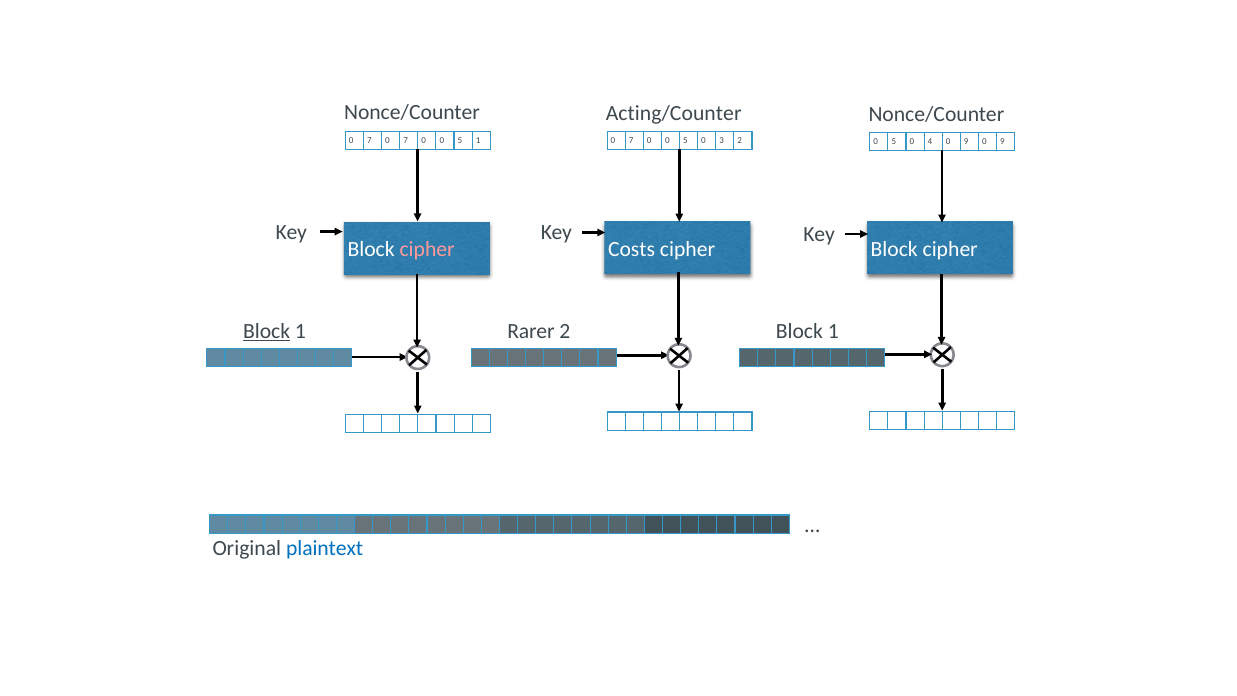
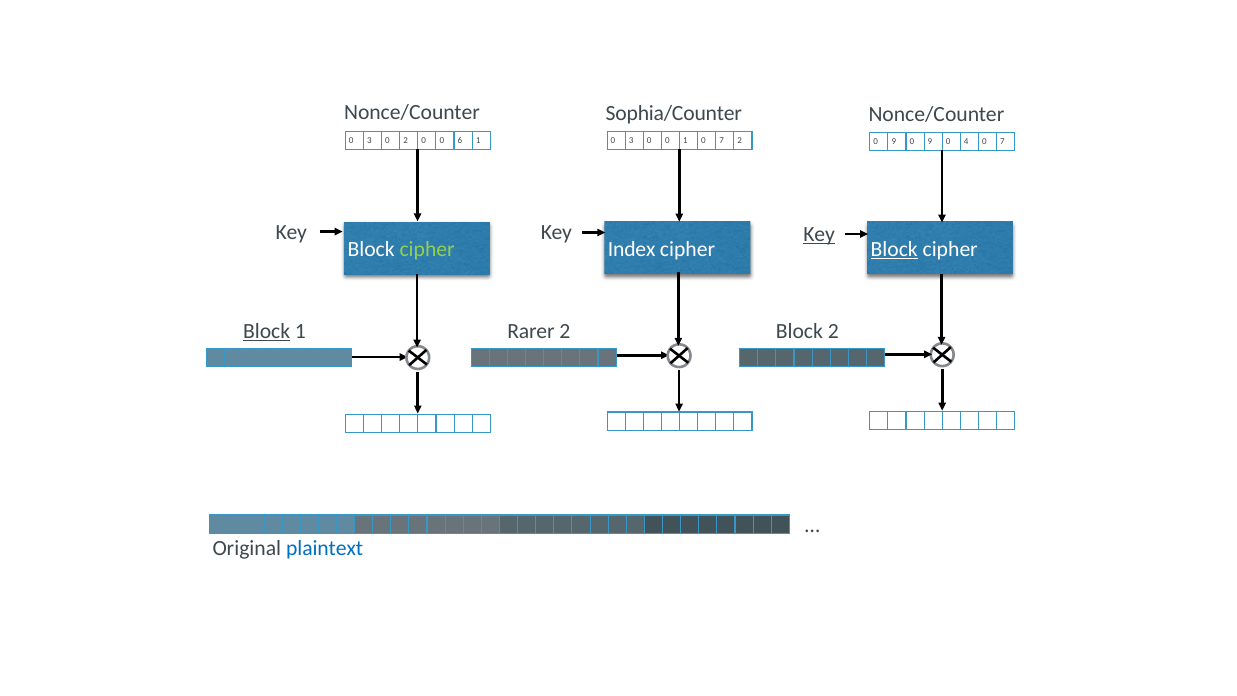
Acting/Counter: Acting/Counter -> Sophia/Counter (674, 113)
7: 7 -> 3 (369, 141)
7: 7 -> 2 (406, 141)
5: 5 -> 6 (460, 141)
7: 7 -> 3 (631, 141)
5: 5 -> 1 (685, 141)
3: 3 -> 7 (722, 141)
5: 5 -> 9 (894, 142)
4: 4 -> 9 (930, 142)
9: 9 -> 4 (966, 142)
9: 9 -> 7 (1002, 142)
Key underline: none -> present (819, 234)
Costs: Costs -> Index (632, 249)
Block underline: none -> present (894, 249)
cipher colour: pink -> light green (427, 250)
2 Block 1: 1 -> 2 (833, 331)
